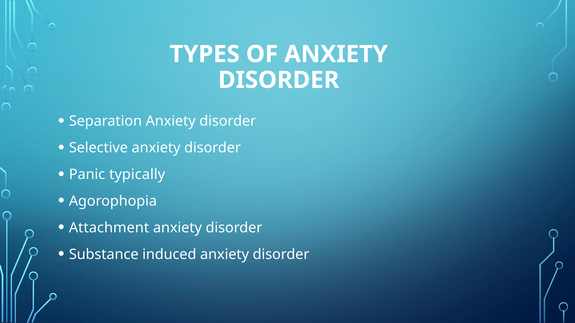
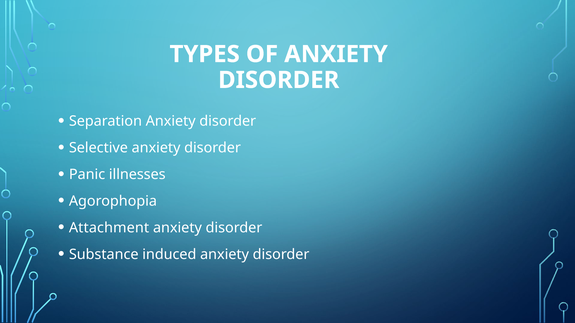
typically: typically -> illnesses (137, 175)
